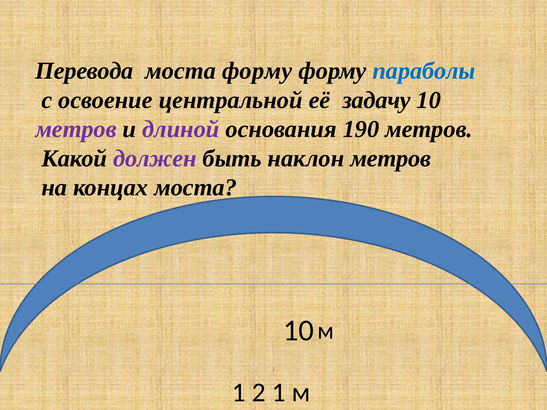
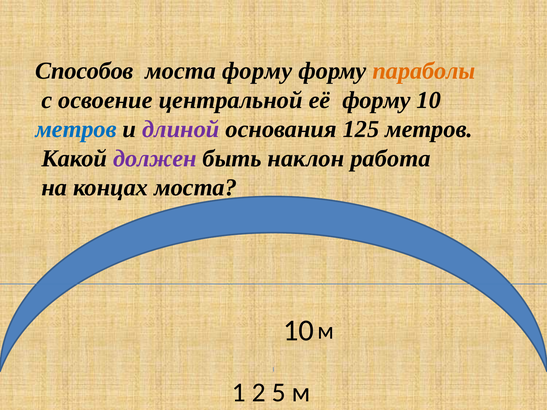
Перевода: Перевода -> Способов (84, 71)
параболы colour: blue -> orange (424, 71)
её задачу: задачу -> форму (377, 100)
метров colour: purple -> blue (76, 129)
190: 190 -> 125 (361, 129)
наклон метров: метров -> работа (390, 159)
2 1: 1 -> 5 (279, 393)
